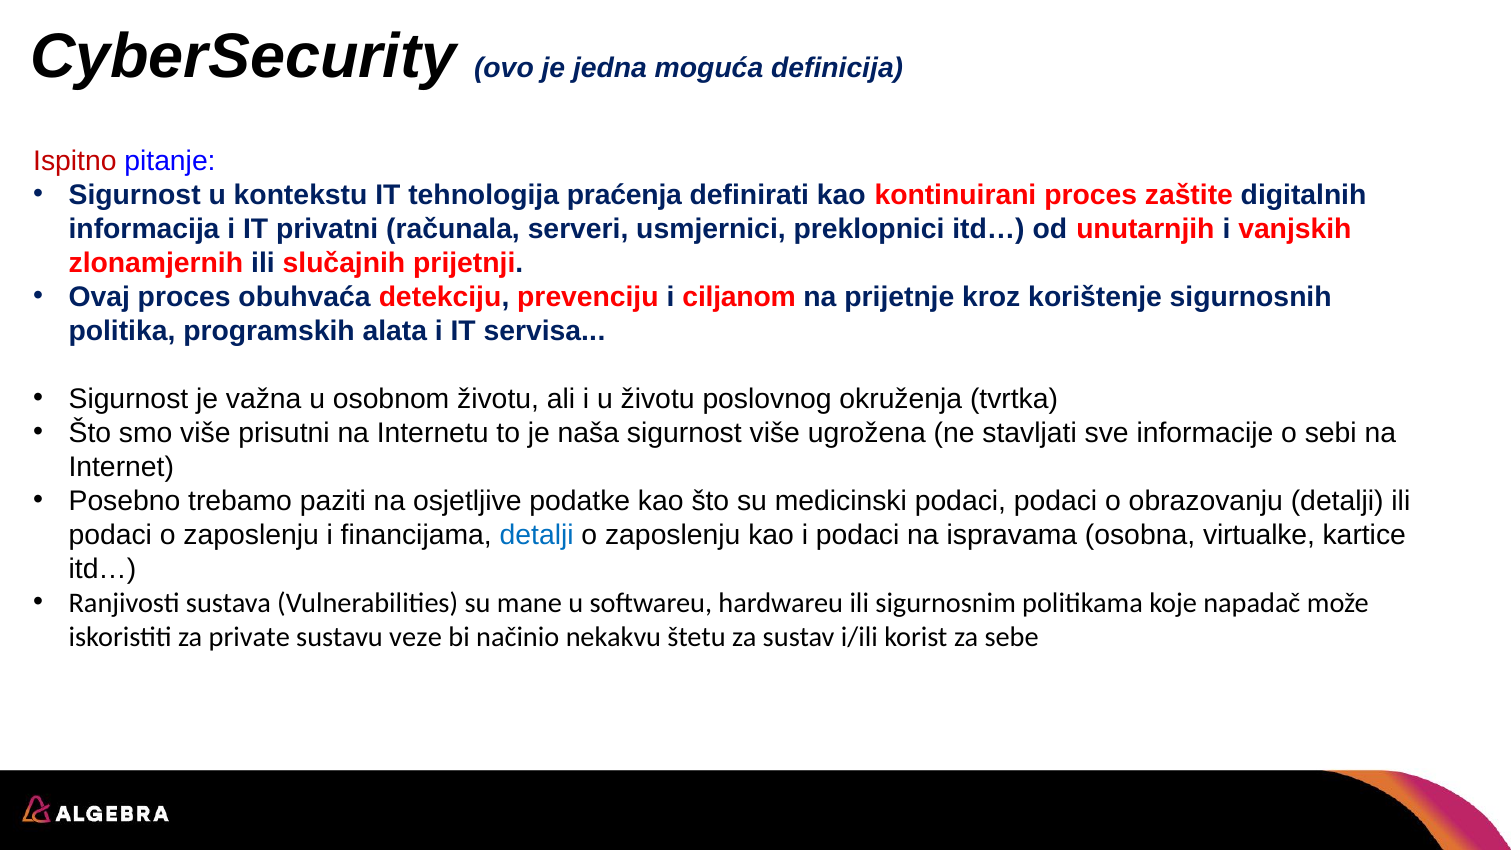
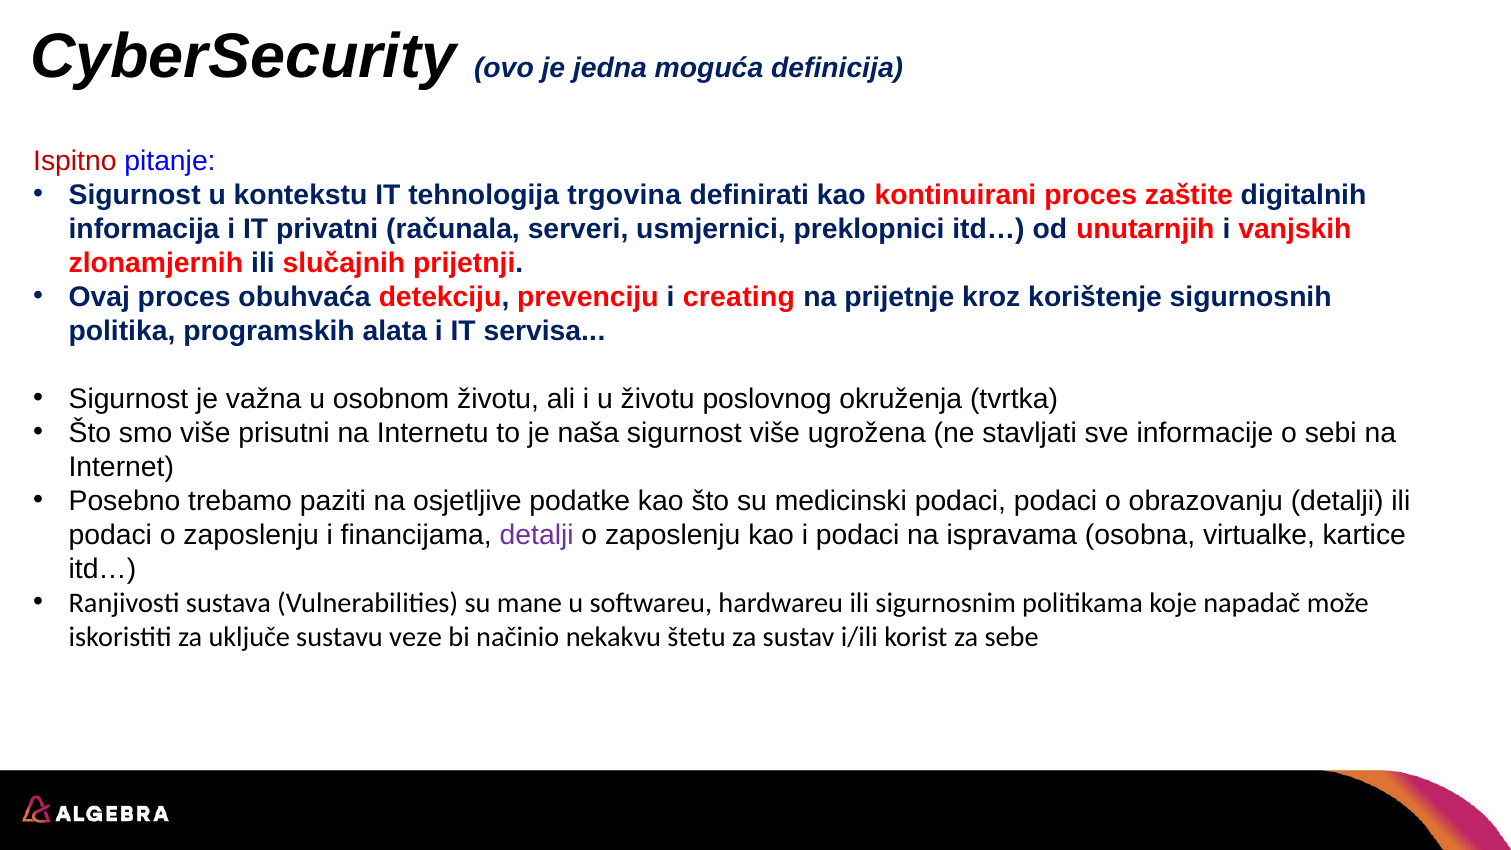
praćenja: praćenja -> trgovina (624, 195)
ciljanom: ciljanom -> creating (739, 297)
detalji colour: blue -> purple (537, 535)
private: private -> uključe (249, 637)
